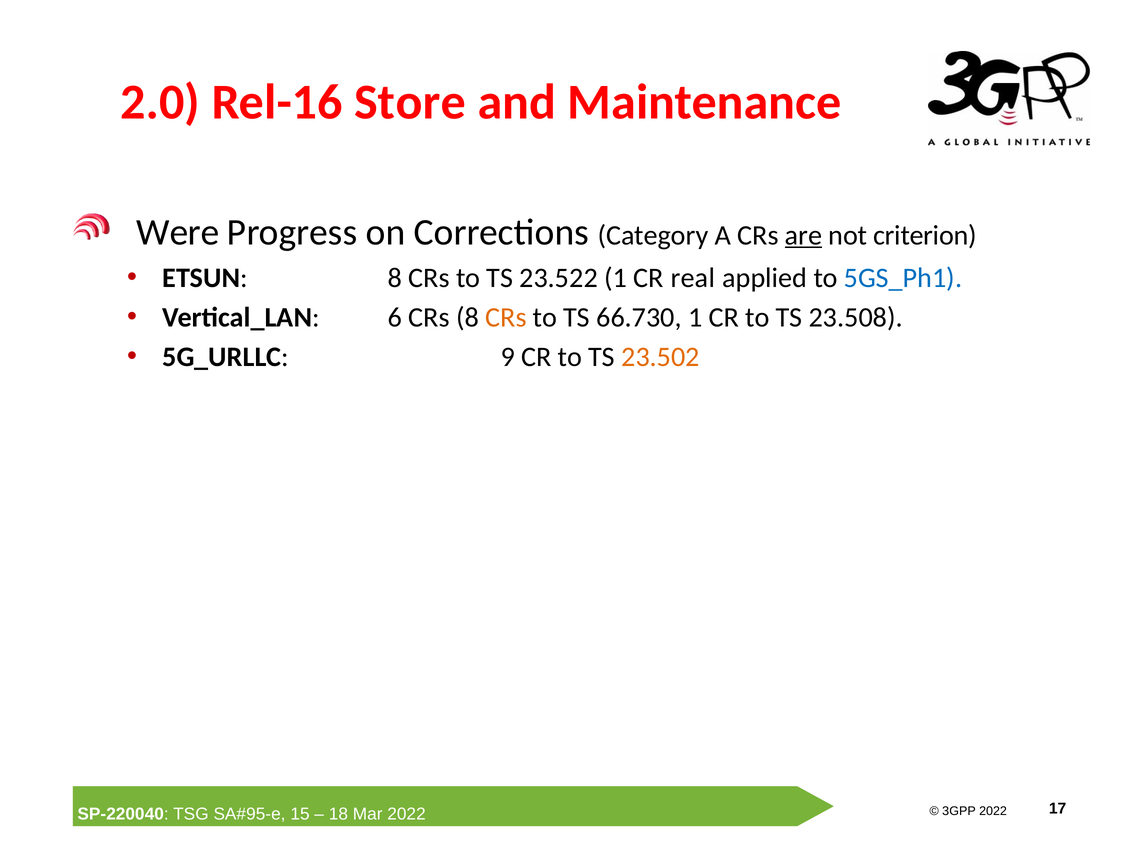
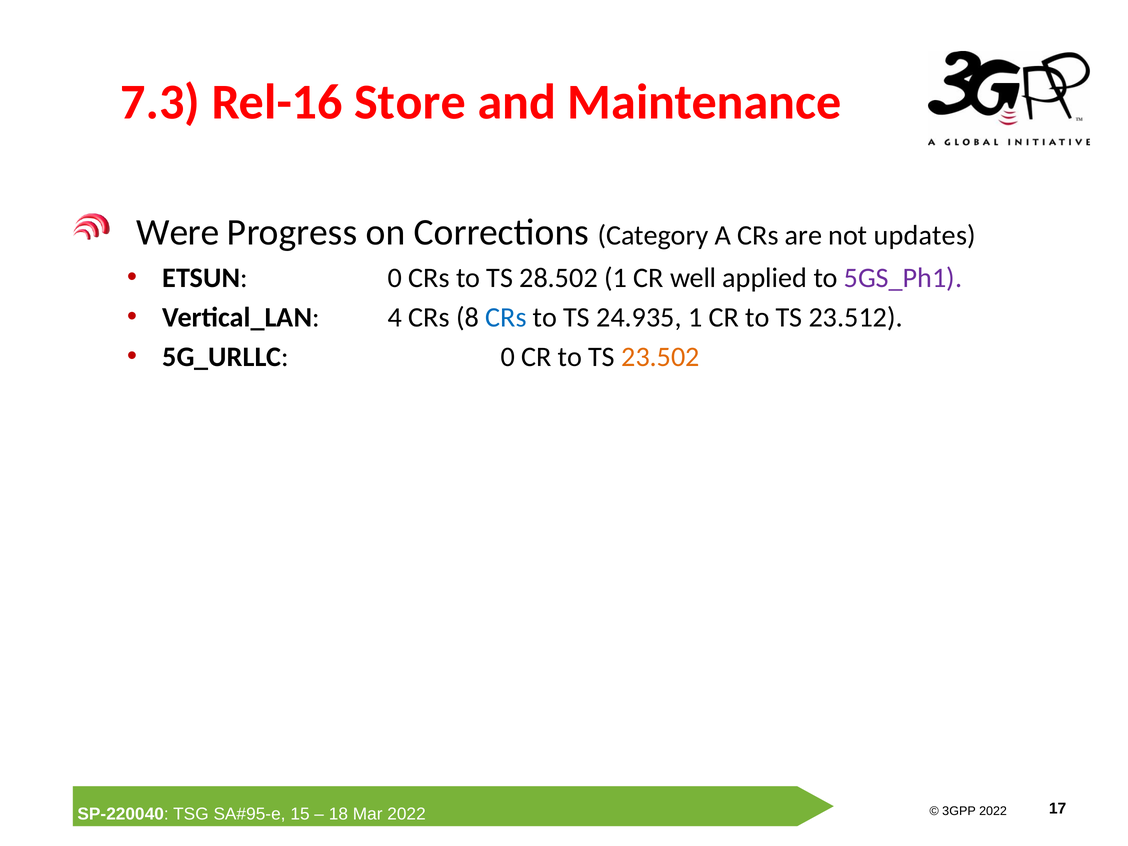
2.0: 2.0 -> 7.3 (160, 102)
are underline: present -> none (803, 235)
criterion: criterion -> updates (925, 235)
ETSUN 8: 8 -> 0 (395, 278)
23.522: 23.522 -> 28.502 (559, 278)
real: real -> well (693, 278)
5GS_Ph1 colour: blue -> purple (903, 278)
6: 6 -> 4 (395, 317)
CRs colour: orange -> blue (506, 317)
66.730: 66.730 -> 24.935 (639, 317)
23.508: 23.508 -> 23.512 (856, 317)
5G_URLLC 9: 9 -> 0 (508, 357)
